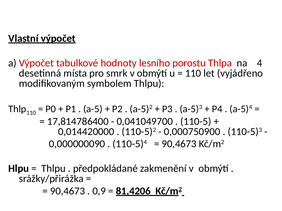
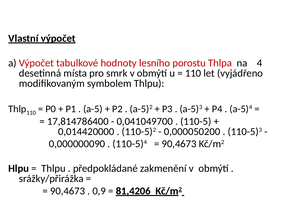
0,000750900: 0,000750900 -> 0,000050200 (192, 132)
